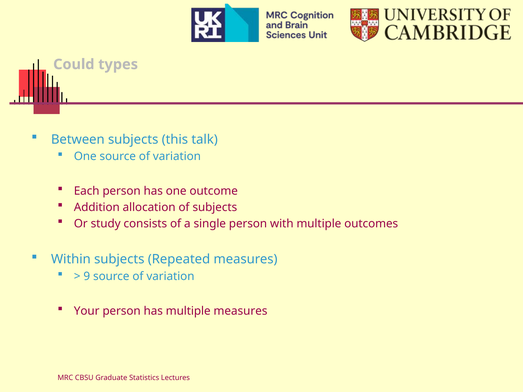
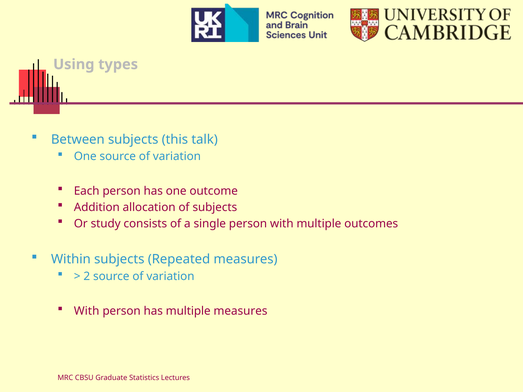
Could: Could -> Using (74, 64)
9: 9 -> 2 (87, 277)
Your: Your -> With (87, 311)
